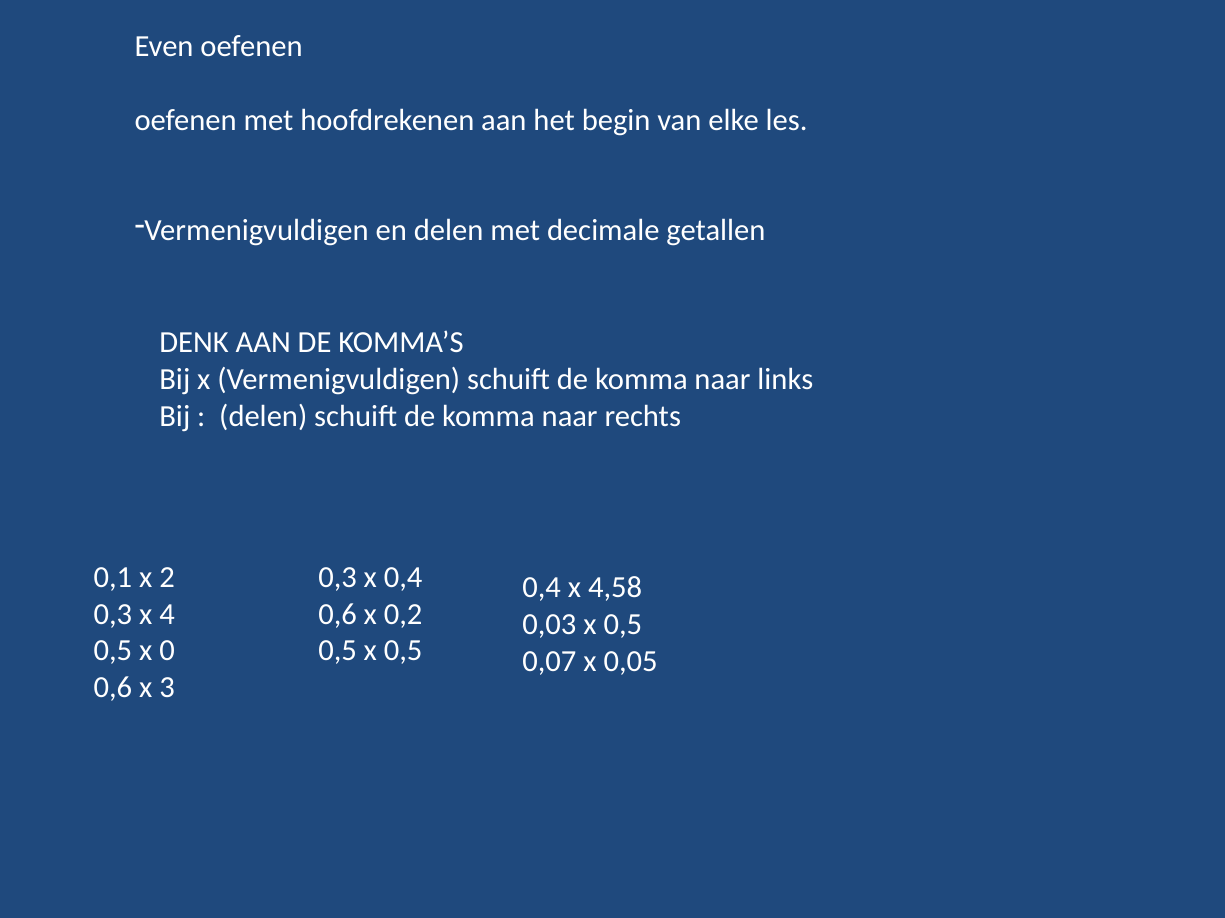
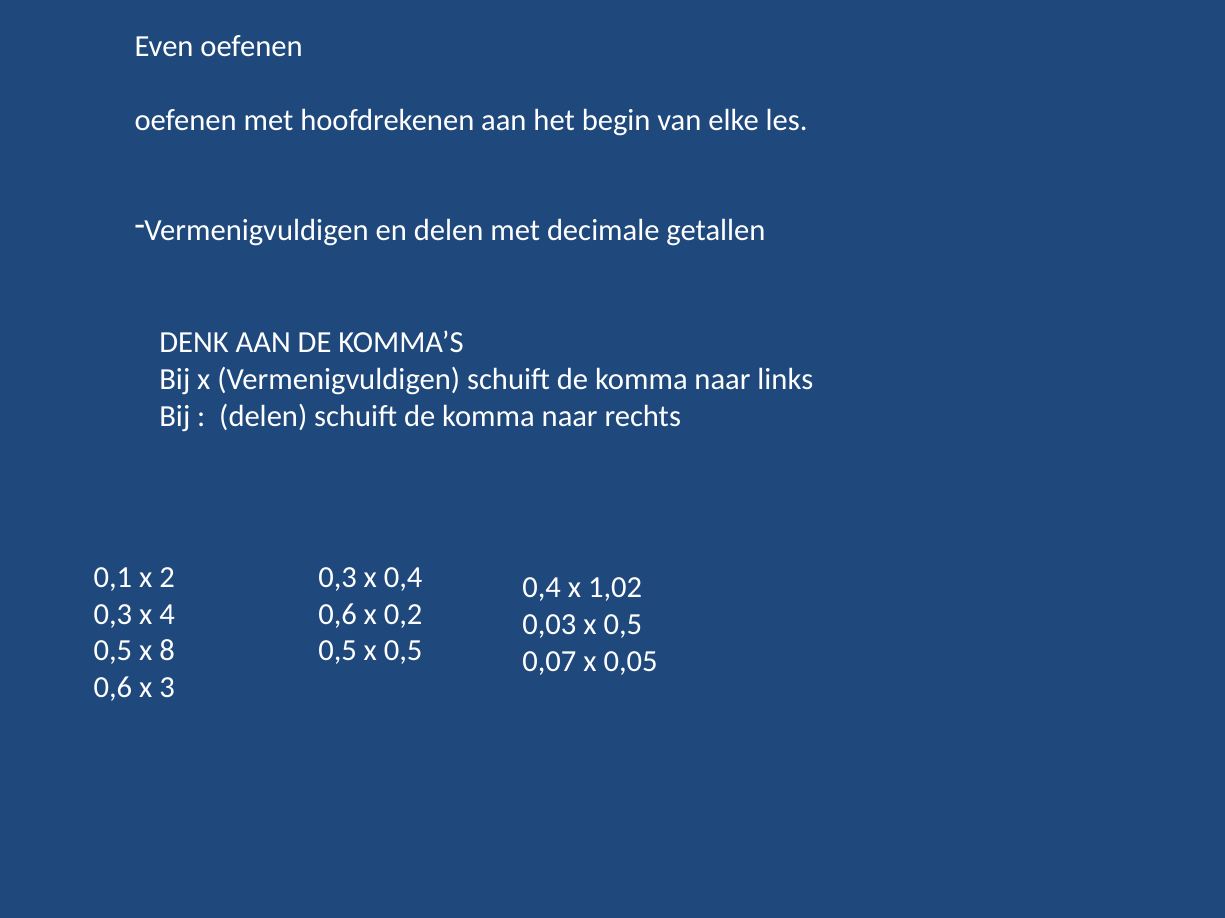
4,58: 4,58 -> 1,02 (615, 588)
0: 0 -> 8 (167, 651)
